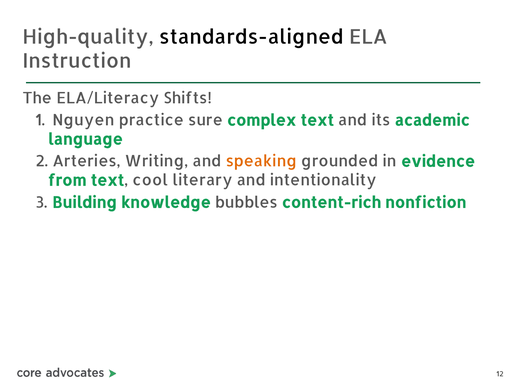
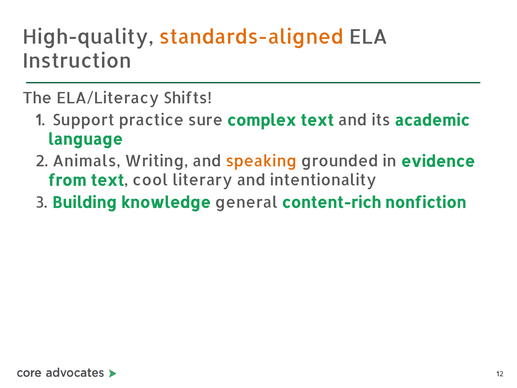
standards-aligned colour: black -> orange (251, 37)
Nguyen: Nguyen -> Support (83, 120)
Arteries: Arteries -> Animals (86, 161)
bubbles: bubbles -> general (247, 202)
